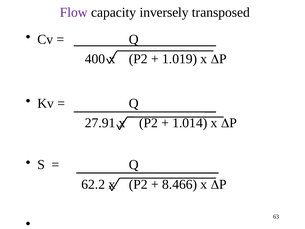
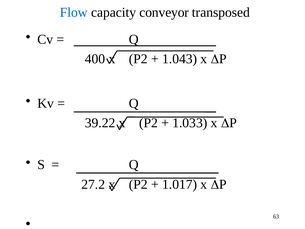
Flow colour: purple -> blue (74, 12)
inversely: inversely -> conveyor (164, 12)
1.019: 1.019 -> 1.043 (180, 59)
27.91: 27.91 -> 39.22 (100, 123)
1.014: 1.014 -> 1.033 (190, 123)
62.2: 62.2 -> 27.2 (93, 184)
8.466: 8.466 -> 1.017 (180, 184)
